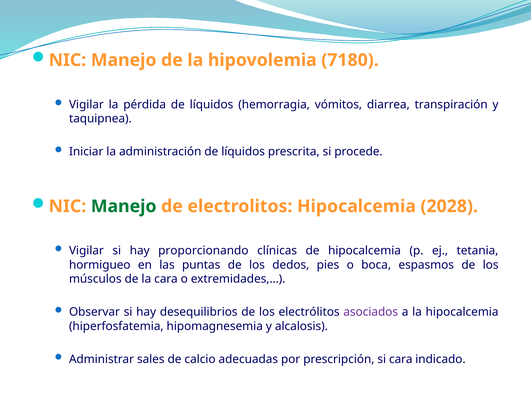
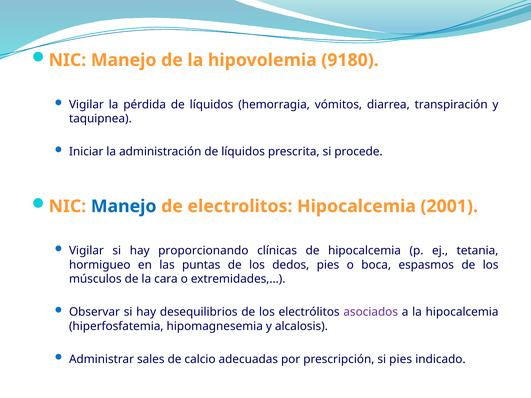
7180: 7180 -> 9180 (350, 60)
Manejo colour: green -> blue (124, 206)
2028: 2028 -> 2001 (449, 206)
si cara: cara -> pies (401, 359)
